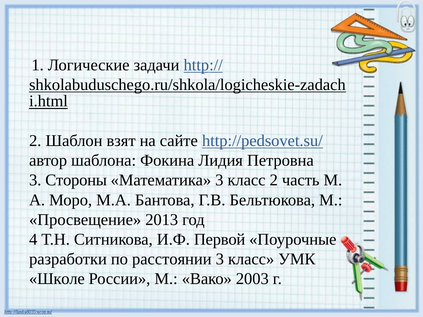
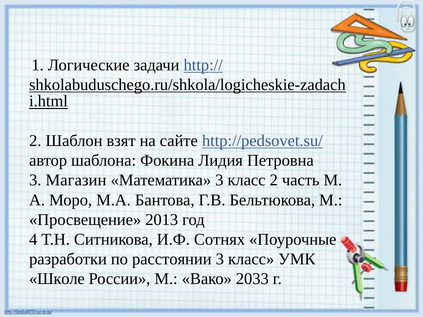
Стороны: Стороны -> Магазин (76, 180)
Первой: Первой -> Сотнях (220, 240)
2003: 2003 -> 2033 (252, 279)
